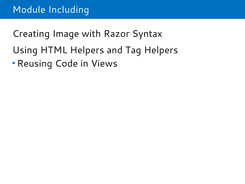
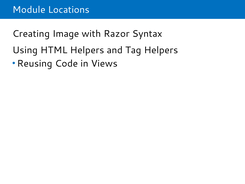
Including: Including -> Locations (69, 10)
